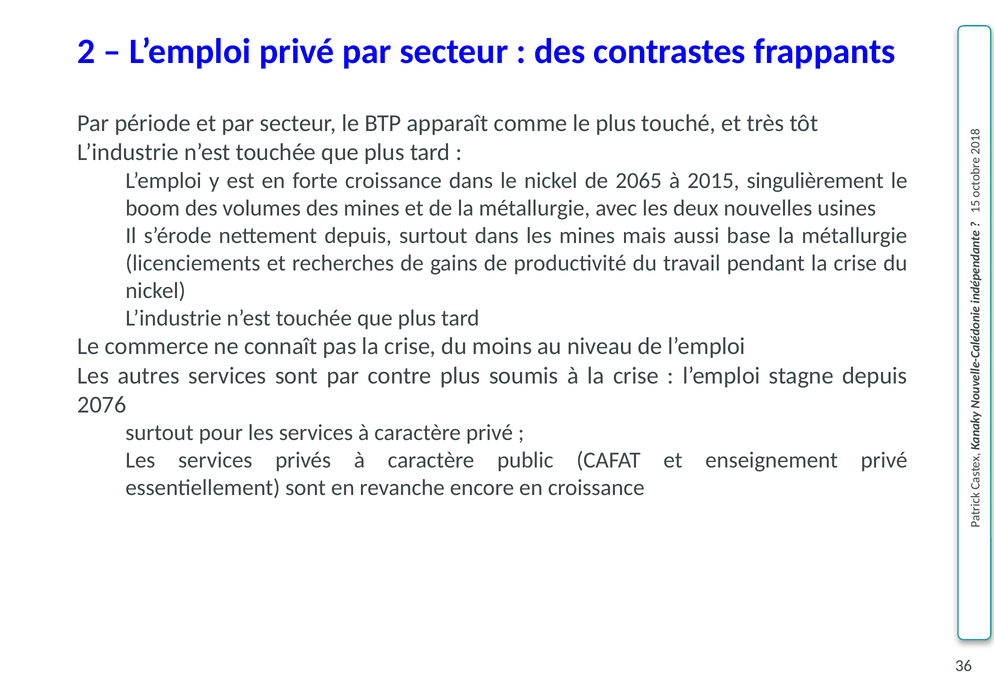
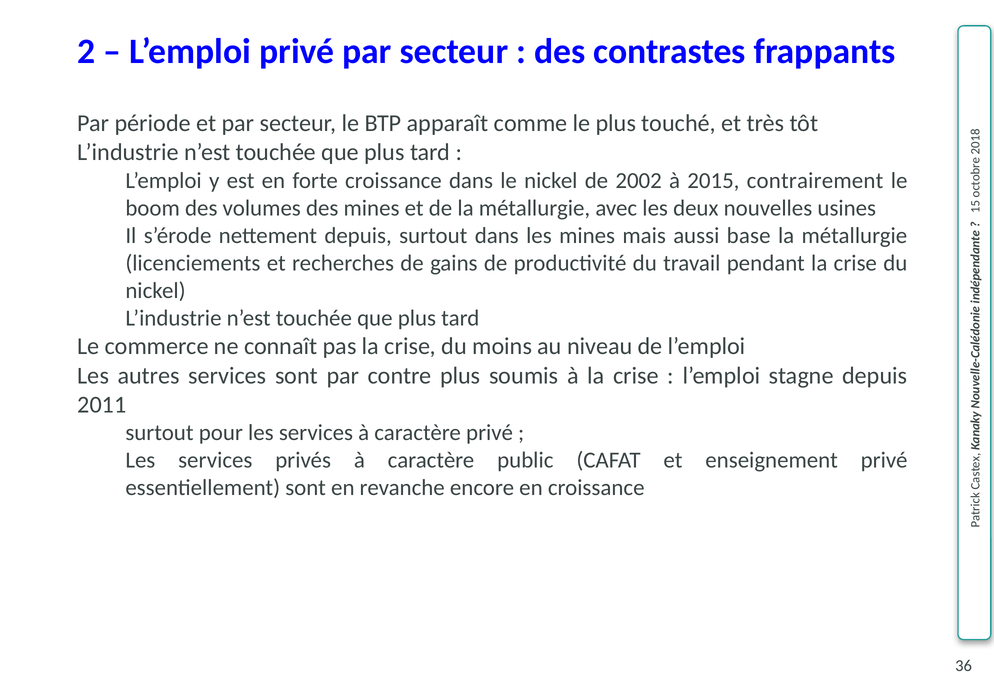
2065: 2065 -> 2002 (639, 181)
singulièrement: singulièrement -> contrairement (815, 181)
2076: 2076 -> 2011 (102, 405)
